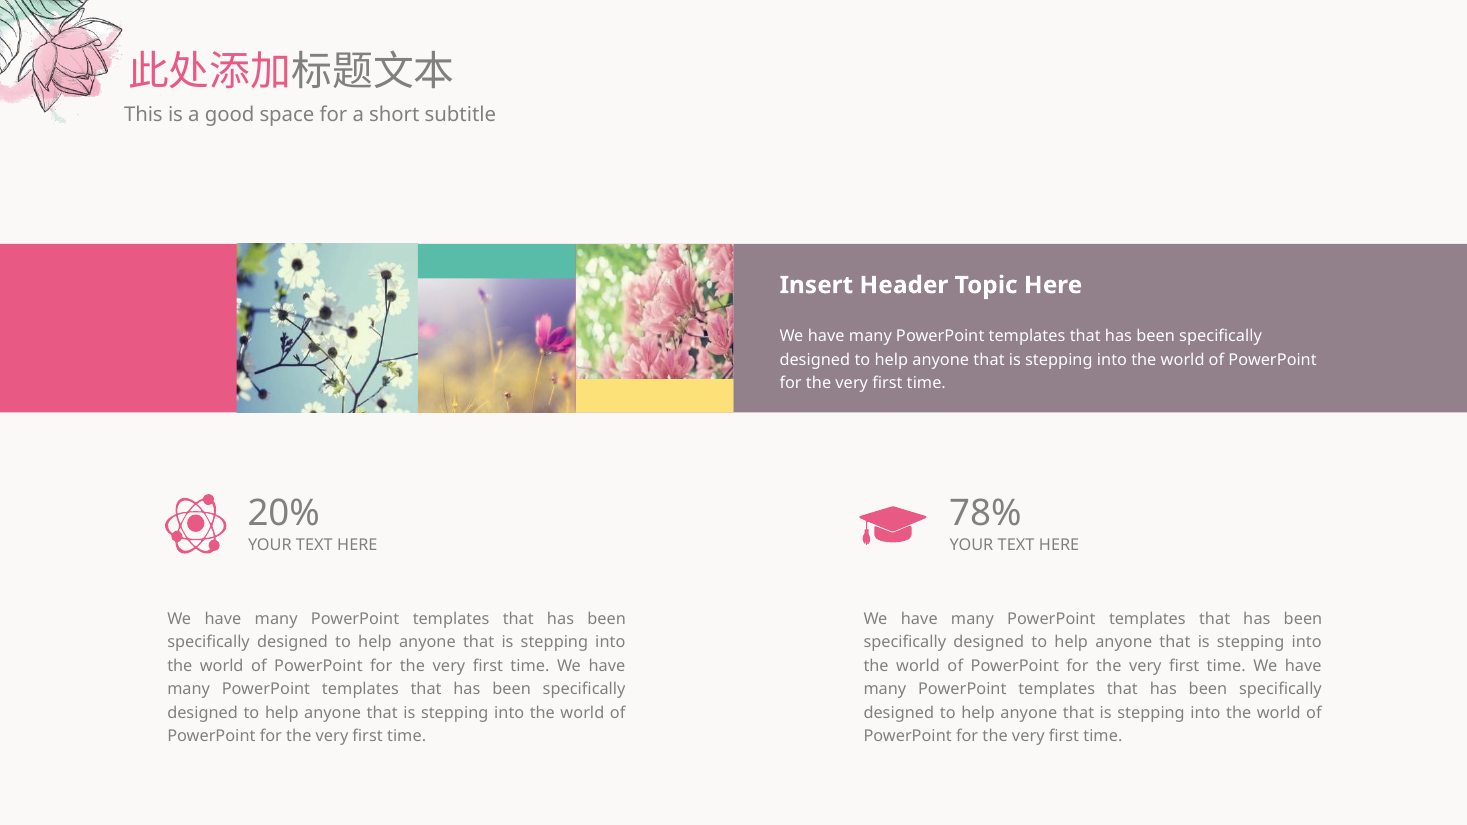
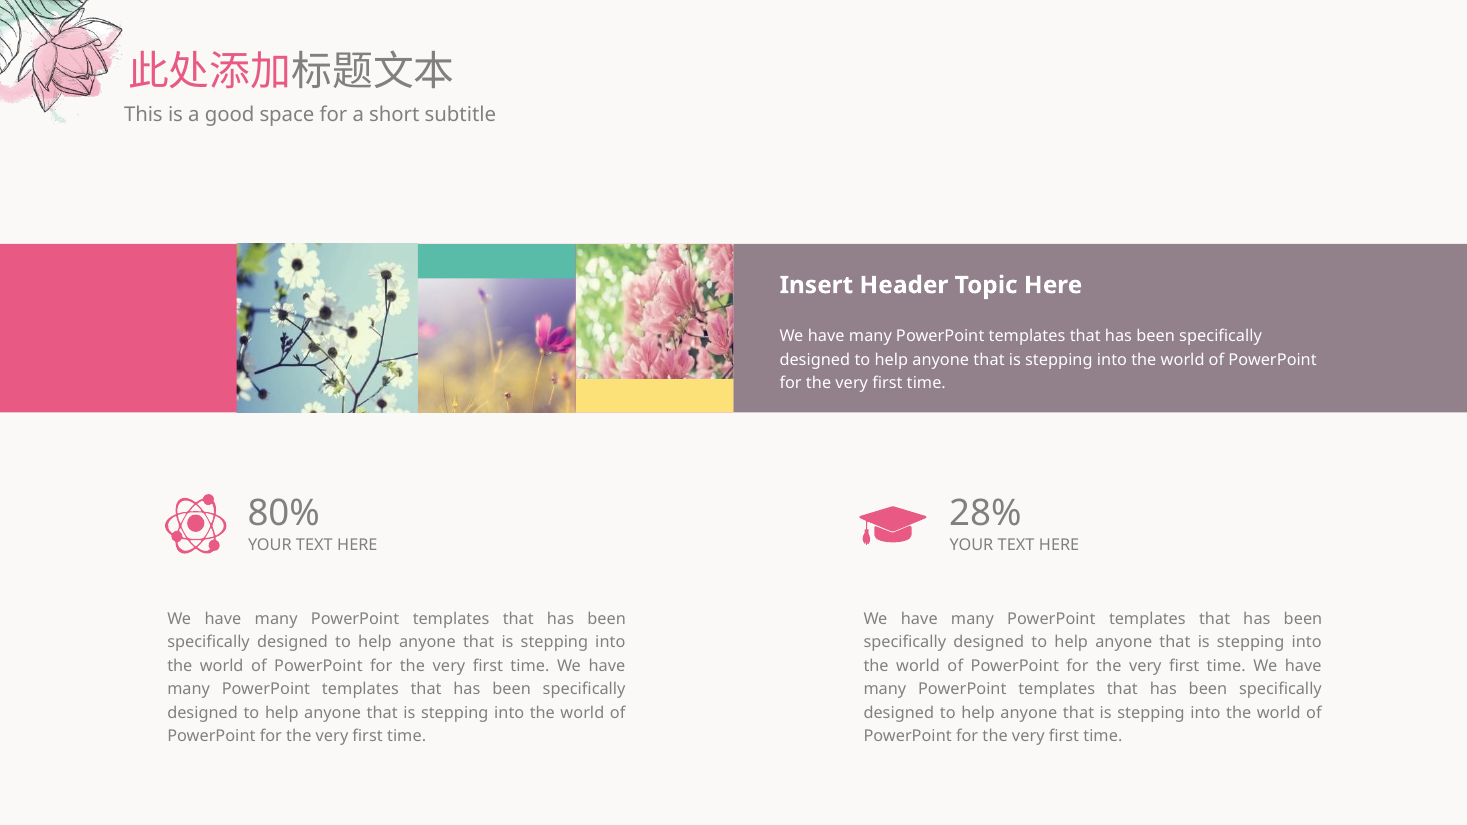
20%: 20% -> 80% (284, 514)
78%: 78% -> 28% (985, 514)
